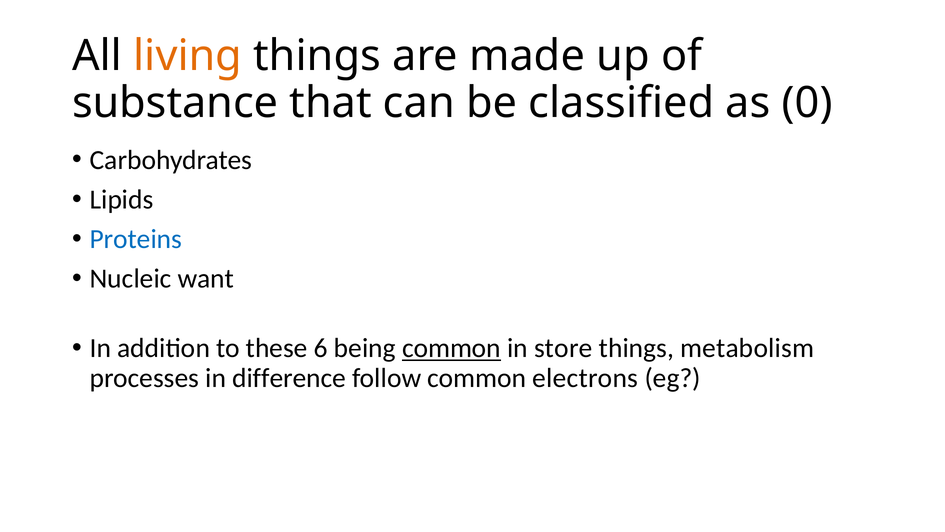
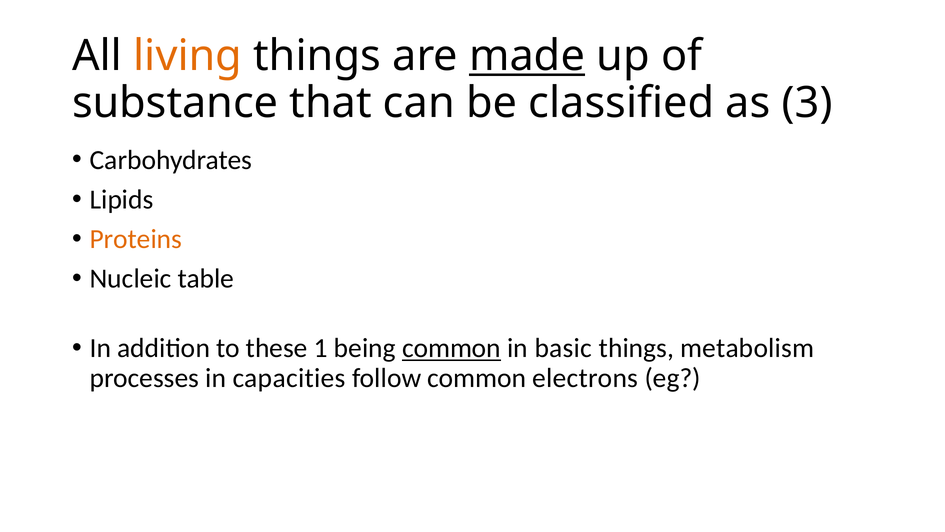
made underline: none -> present (527, 56)
0: 0 -> 3 (807, 103)
Proteins colour: blue -> orange (136, 239)
want: want -> table (206, 279)
6: 6 -> 1 (321, 348)
store: store -> basic (563, 348)
difference: difference -> capacities (289, 378)
